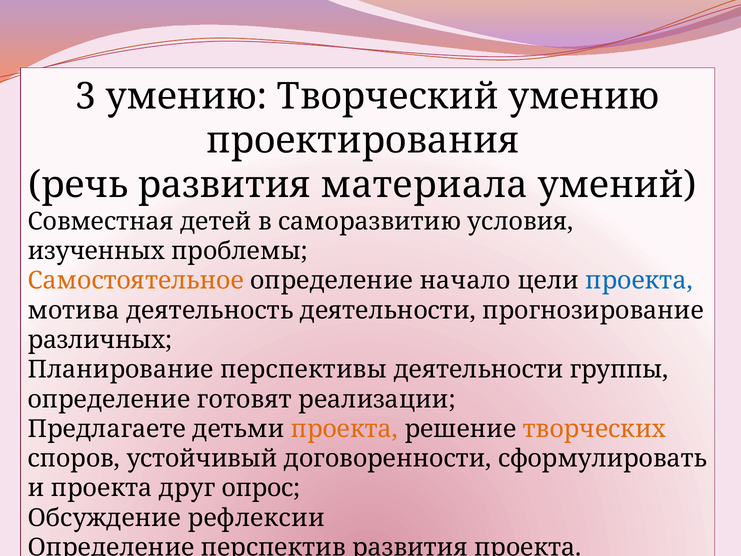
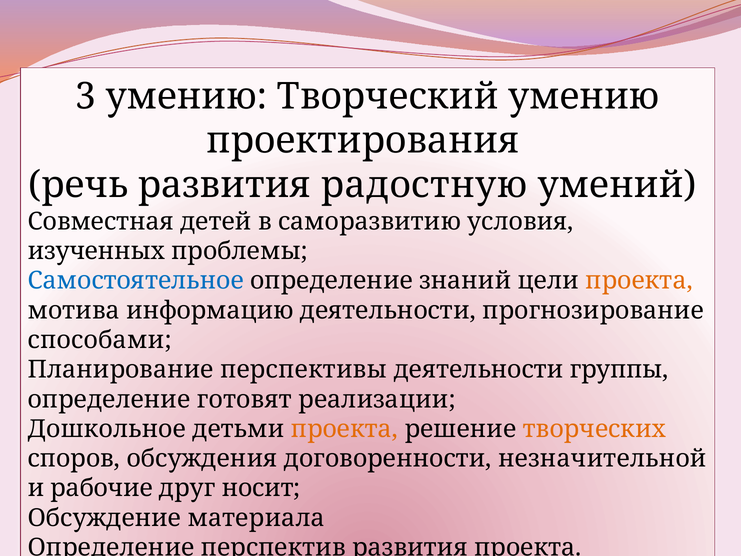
материала: материала -> радостную (424, 185)
Самостоятельное colour: orange -> blue (136, 281)
начало: начало -> знаний (465, 281)
проекта colour: blue -> orange (639, 281)
деятельность: деятельность -> информацию (210, 310)
различных: различных -> способами (100, 340)
Предлагаете: Предлагаете -> Дошкольное (107, 429)
устойчивый: устойчивый -> обсуждения (202, 458)
сформулировать: сформулировать -> незначительной (602, 458)
и проекта: проекта -> рабочие (102, 488)
опрос: опрос -> носит (261, 488)
рефлексии: рефлексии -> материала (256, 518)
